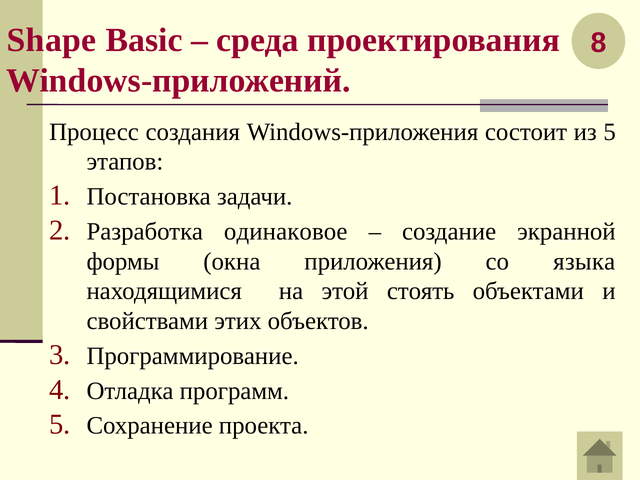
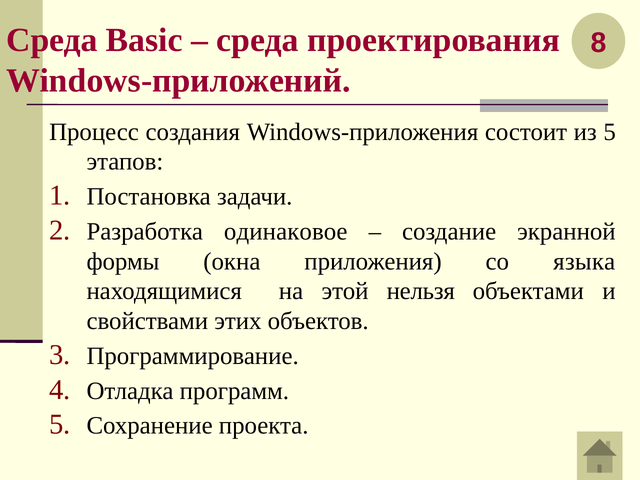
Shape: Shape -> Среда (52, 40)
стоять: стоять -> нельзя (421, 291)
